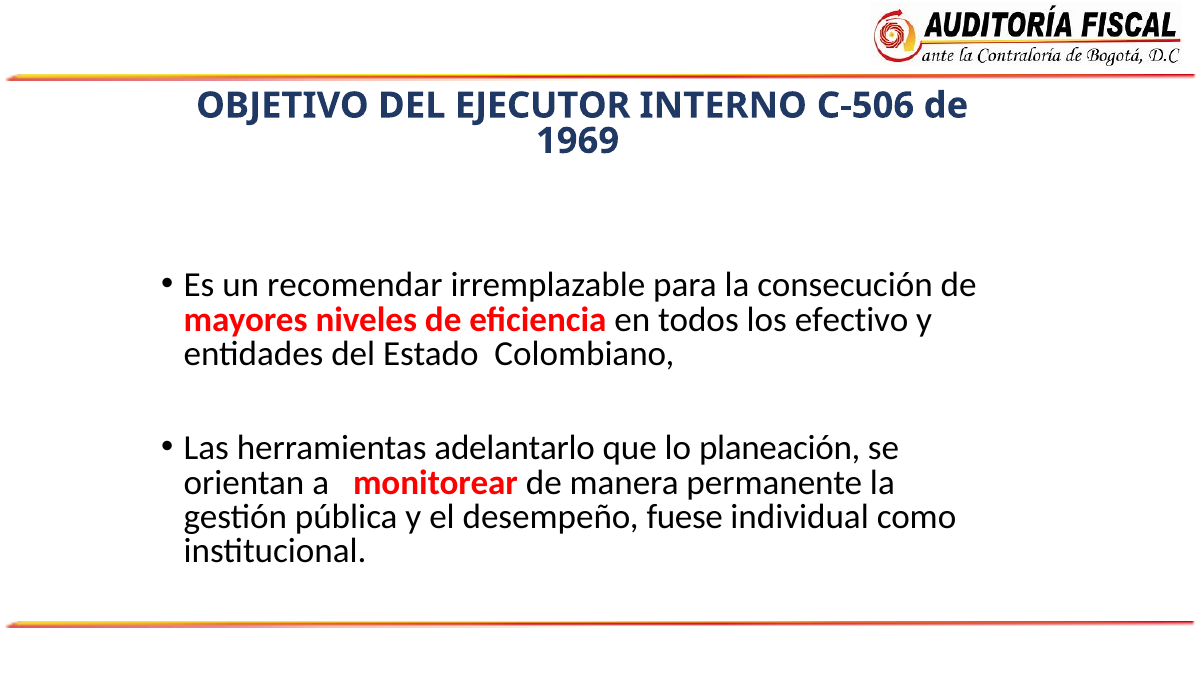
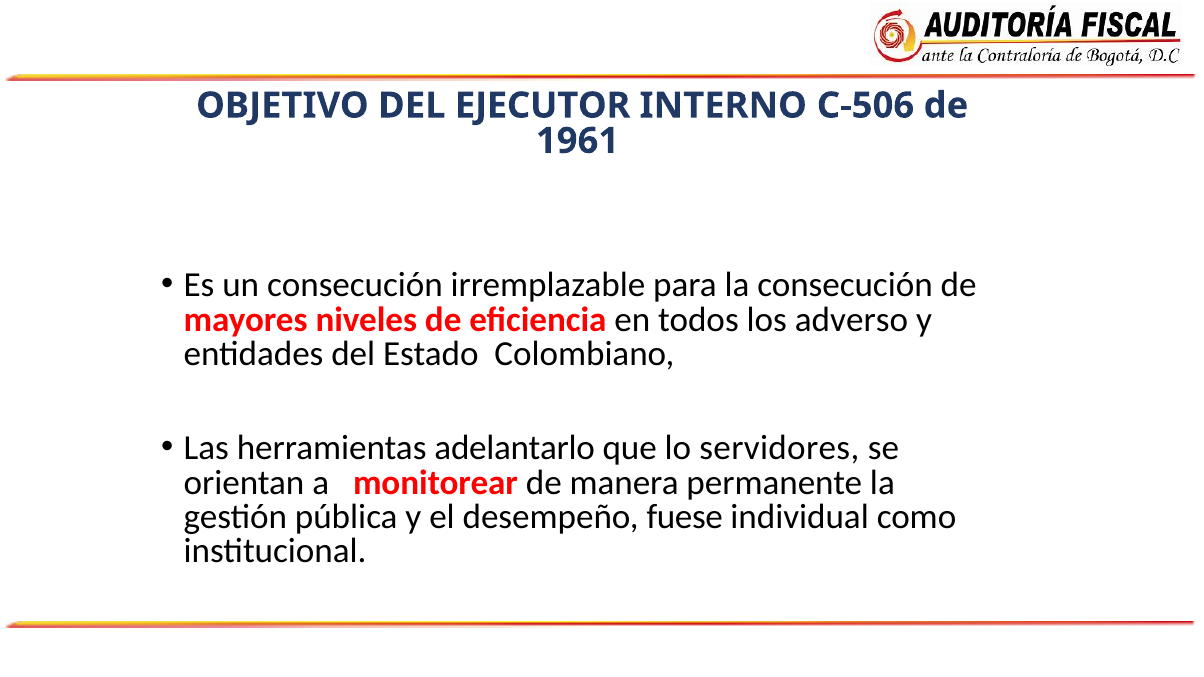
1969: 1969 -> 1961 (578, 141)
un recomendar: recomendar -> consecución (355, 285)
efectivo: efectivo -> adverso (851, 320)
planeación: planeación -> servidores (779, 448)
